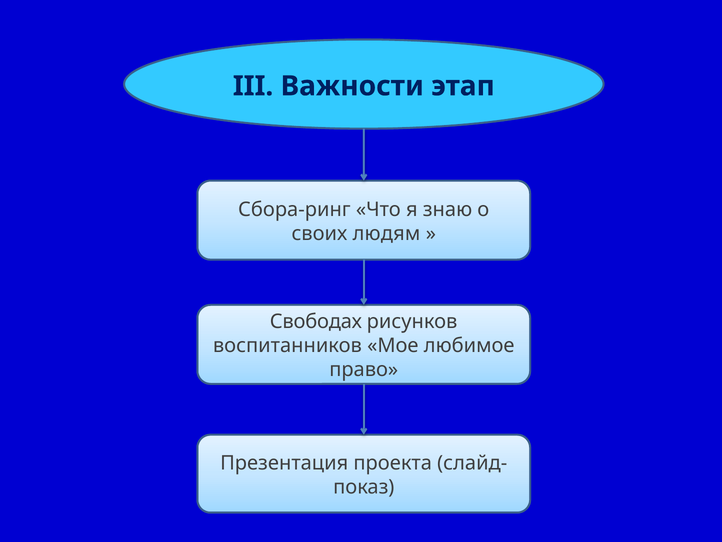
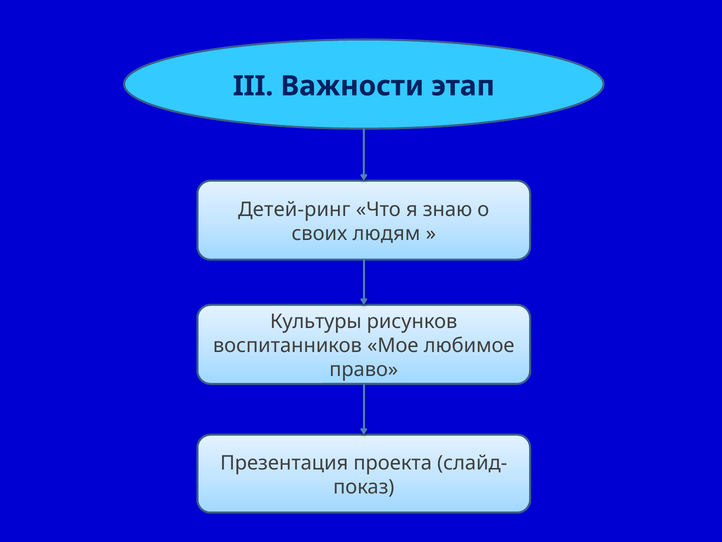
Сбора-ринг: Сбора-ринг -> Детей-ринг (294, 209)
Свободах: Свободах -> Культуры (316, 321)
